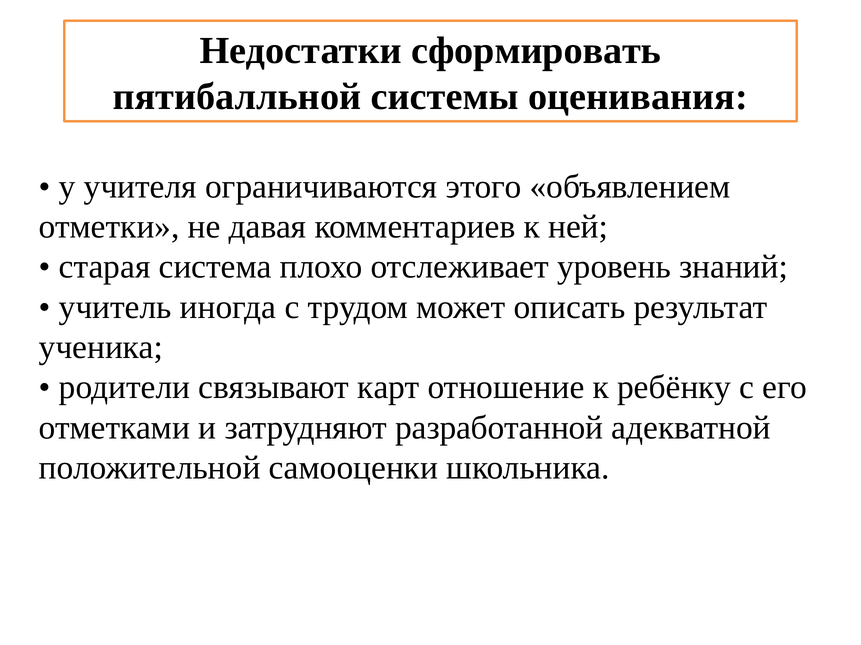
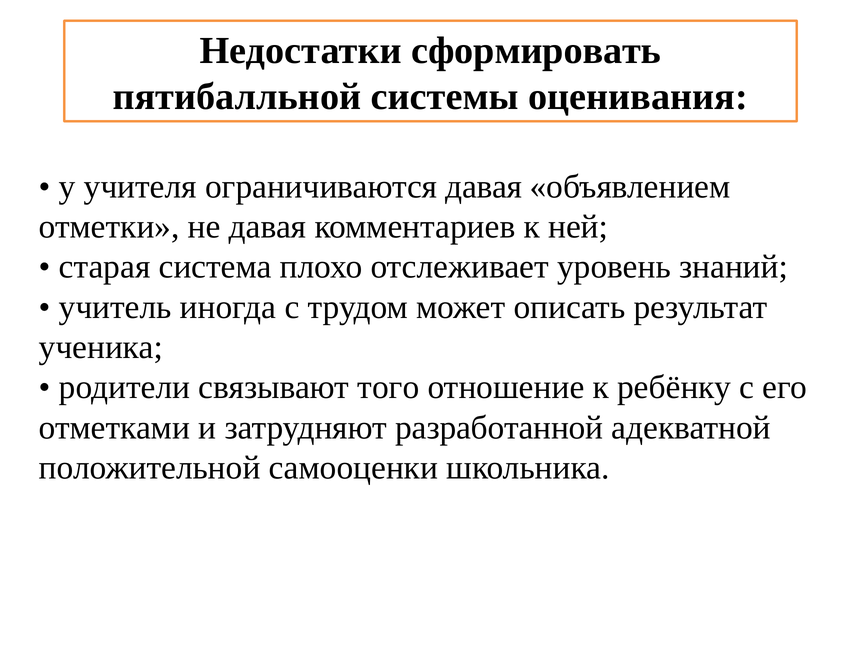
ограничиваются этого: этого -> давая (484, 187)
карт: карт -> того (388, 388)
